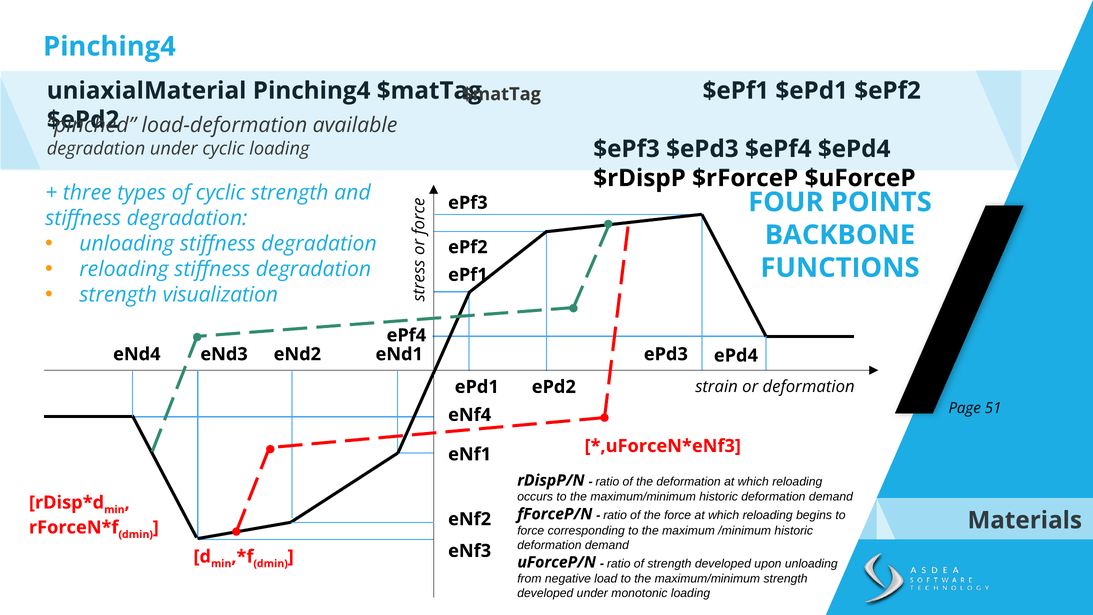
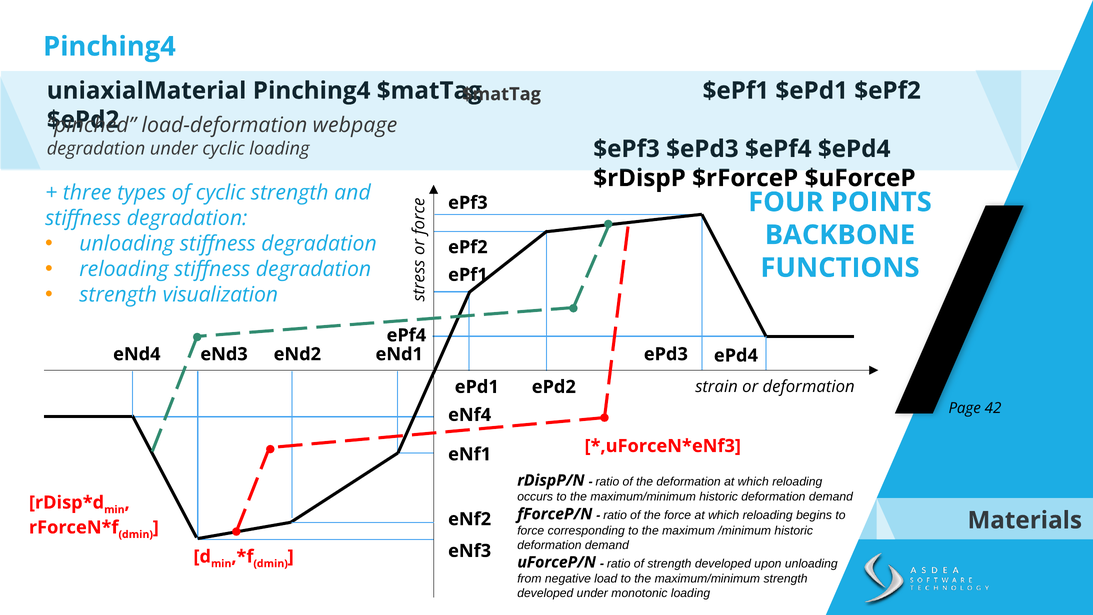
available: available -> webpage (355, 125)
51: 51 -> 42 (993, 408)
